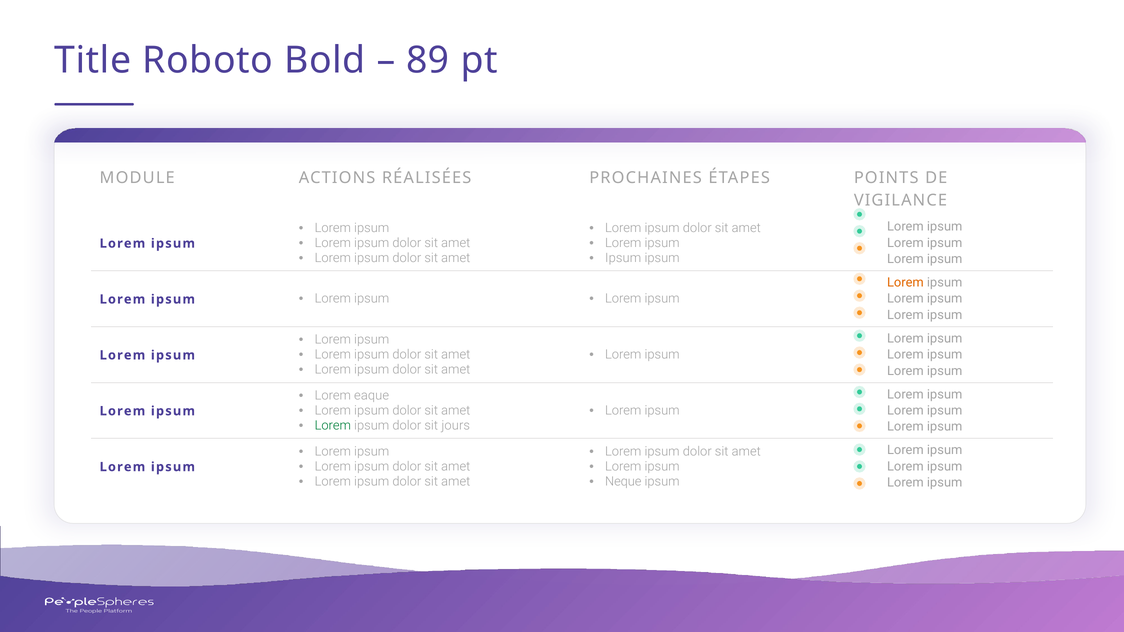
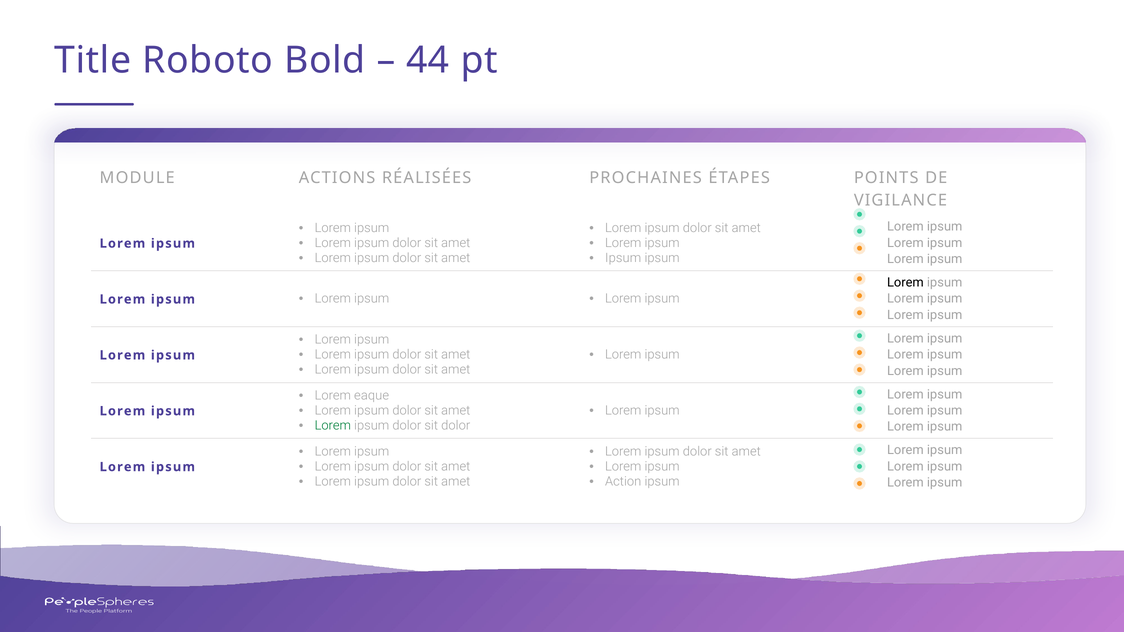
89: 89 -> 44 (428, 60)
Lorem colour: orange -> black (905, 283)
sit jours: jours -> dolor (456, 426)
Neque: Neque -> Action (623, 482)
